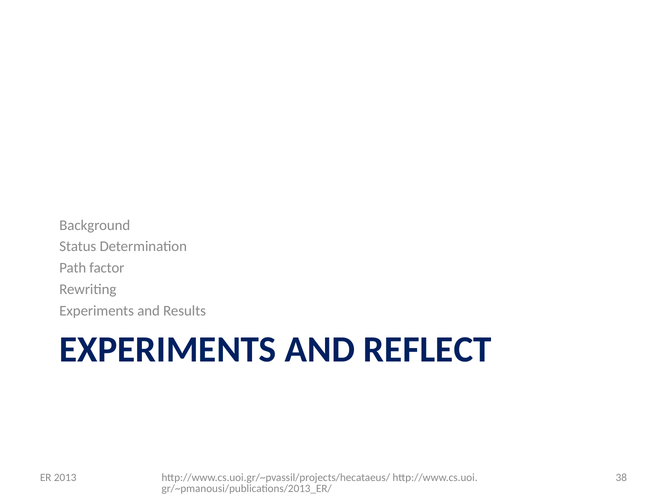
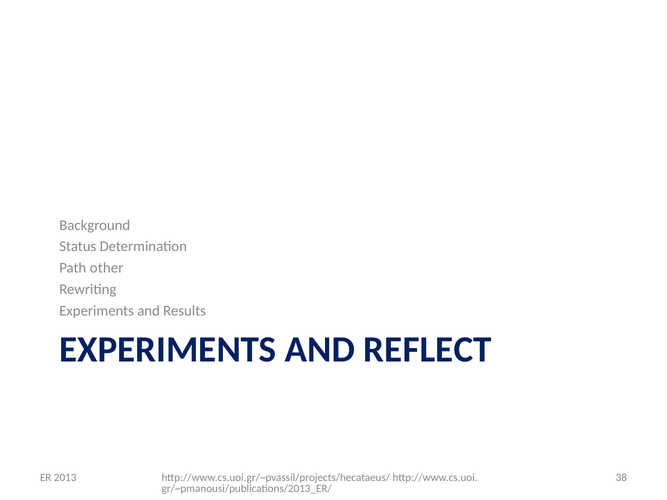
factor: factor -> other (107, 268)
